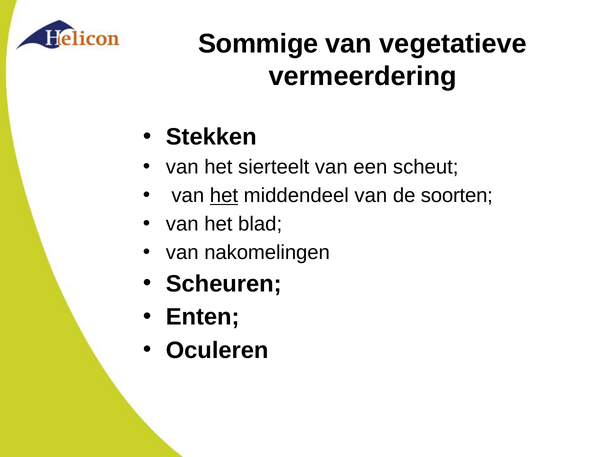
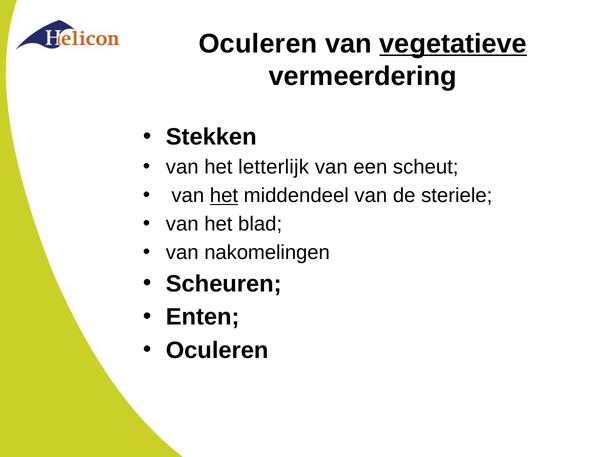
Sommige: Sommige -> Oculeren (258, 44)
vegetatieve underline: none -> present (453, 44)
sierteelt: sierteelt -> letterlijk (274, 167)
soorten: soorten -> steriele (457, 196)
